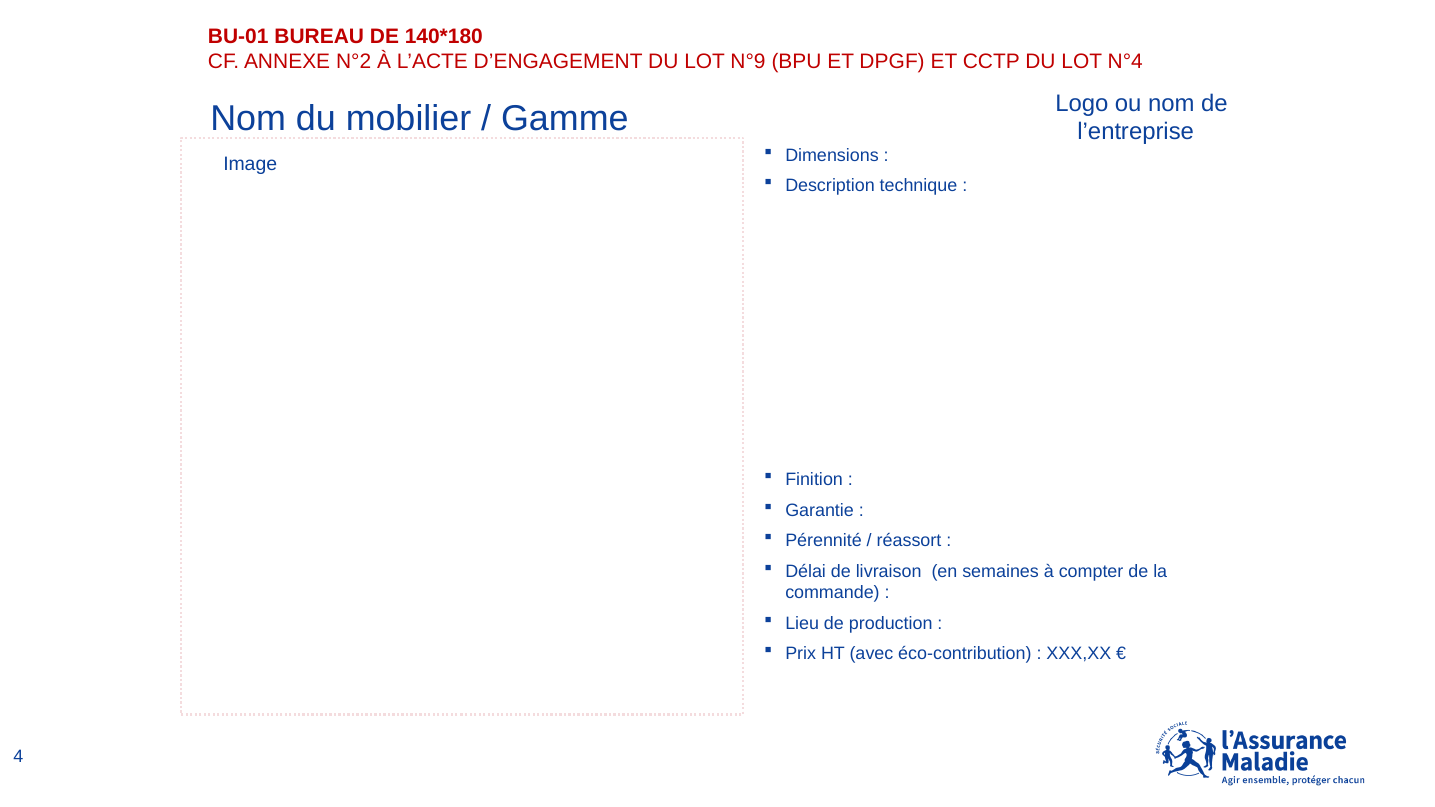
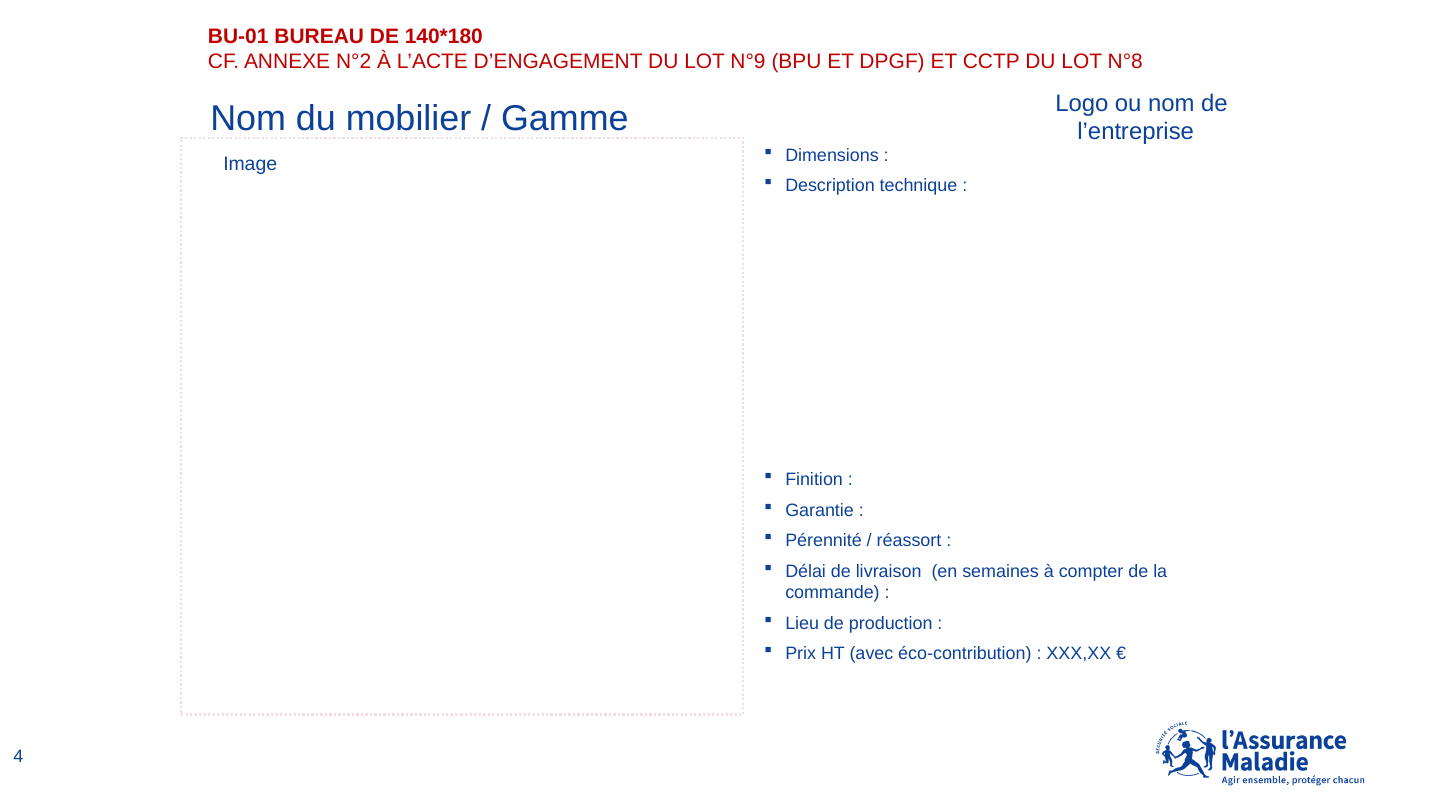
N°4: N°4 -> N°8 (1125, 62)
